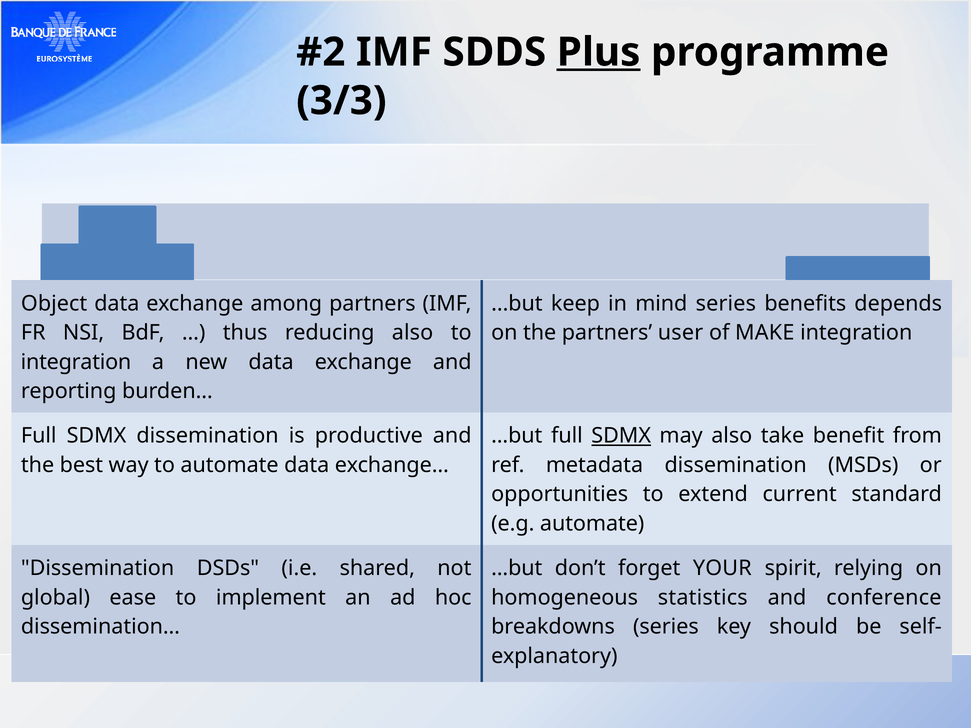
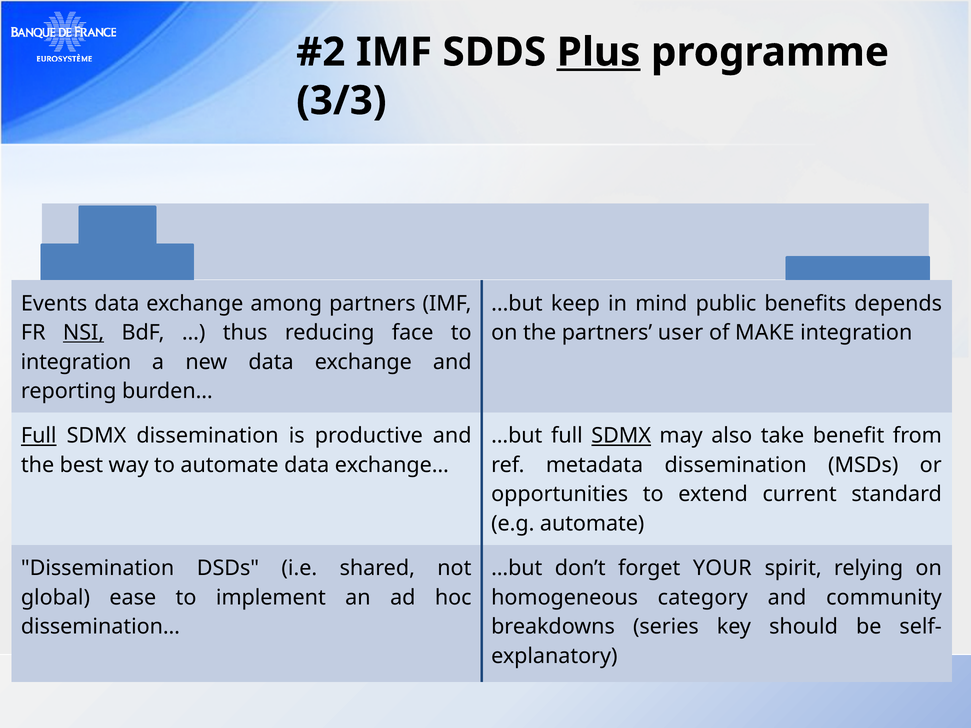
Object: Object -> Events (54, 304)
mind series: series -> public (726, 304)
NSI underline: none -> present (84, 333)
reducing also: also -> face (413, 333)
Full underline: none -> present (39, 436)
statistics: statistics -> category (703, 598)
conference: conference -> community (884, 598)
